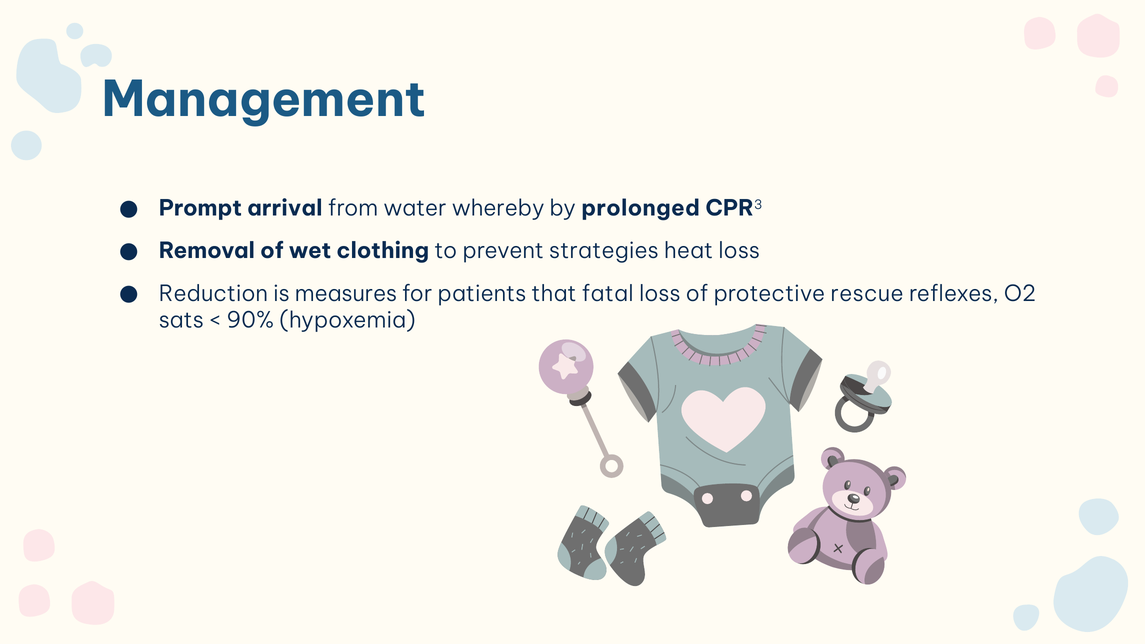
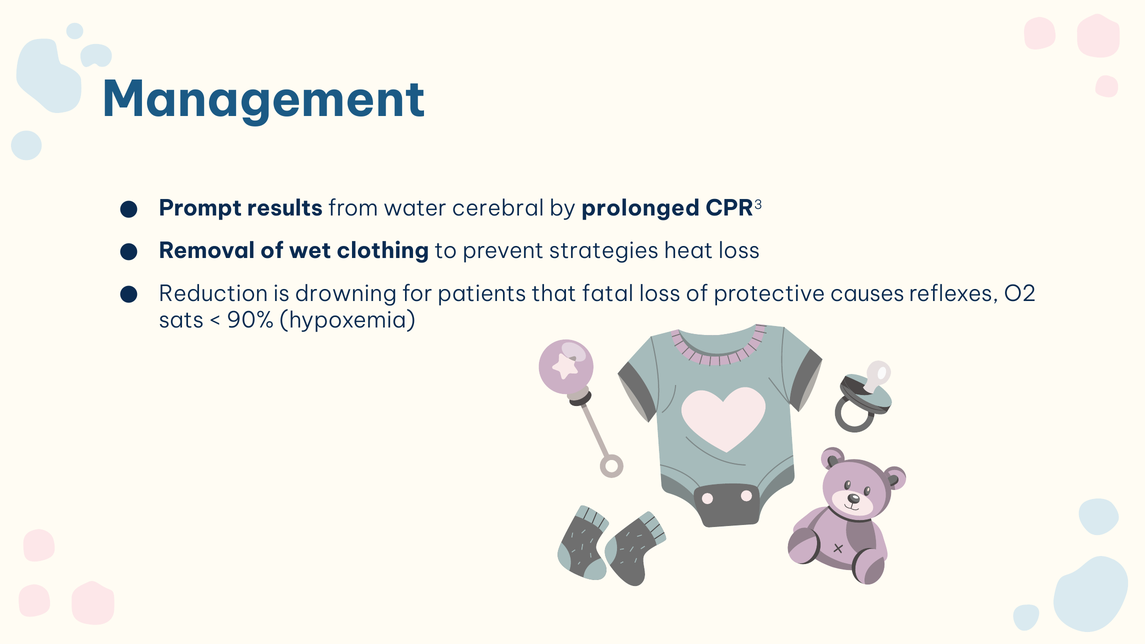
arrival: arrival -> results (285, 209)
whereby: whereby -> cerebral (498, 209)
measures: measures -> drowning (346, 294)
rescue: rescue -> causes (867, 294)
